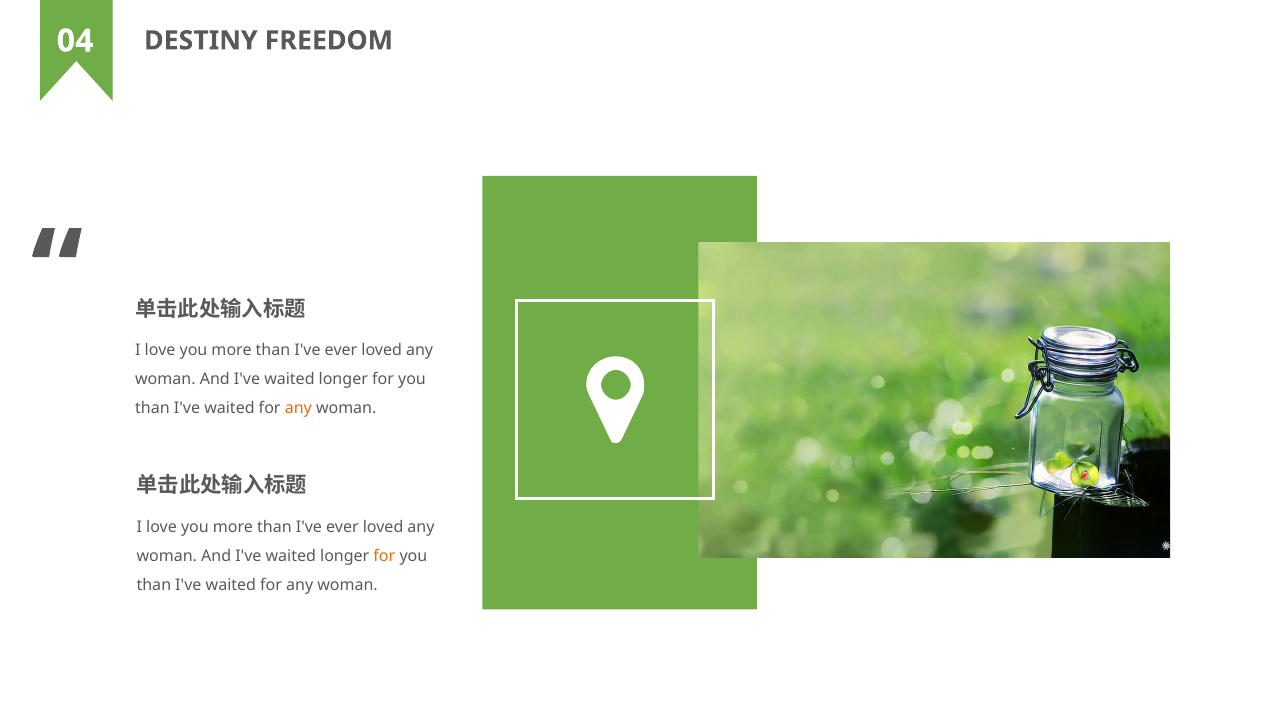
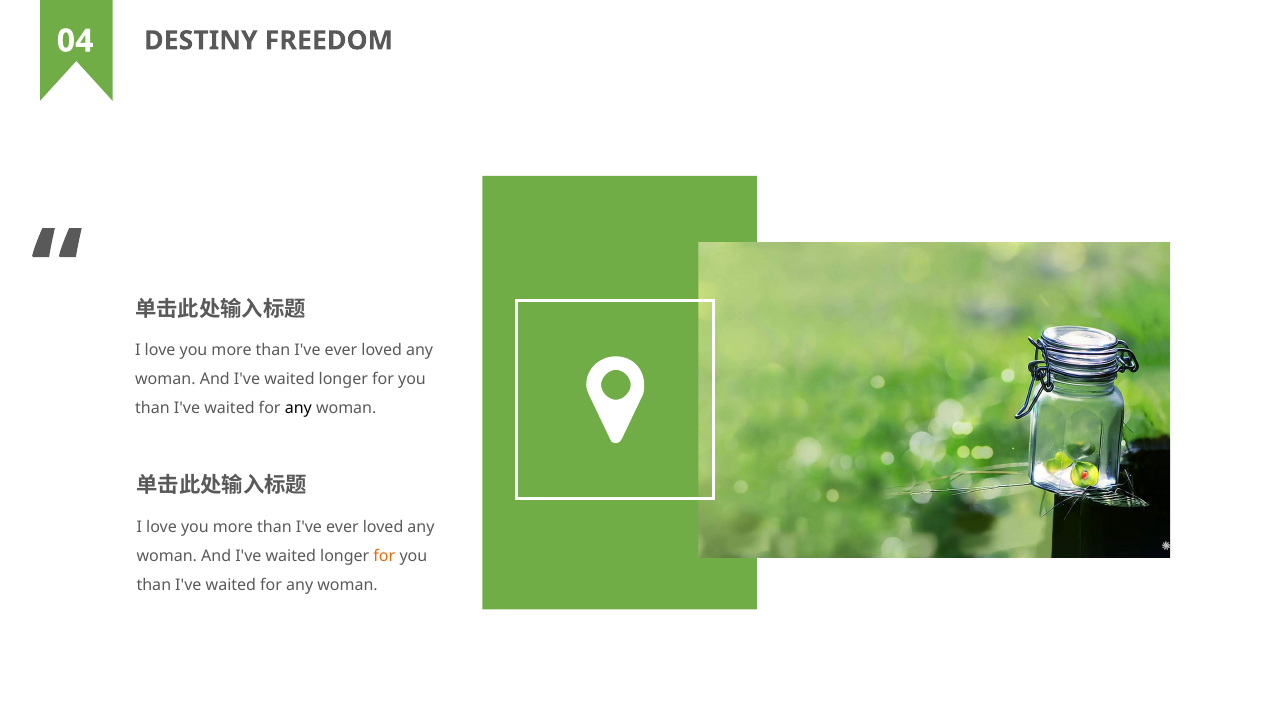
any colour: orange -> black (298, 408)
